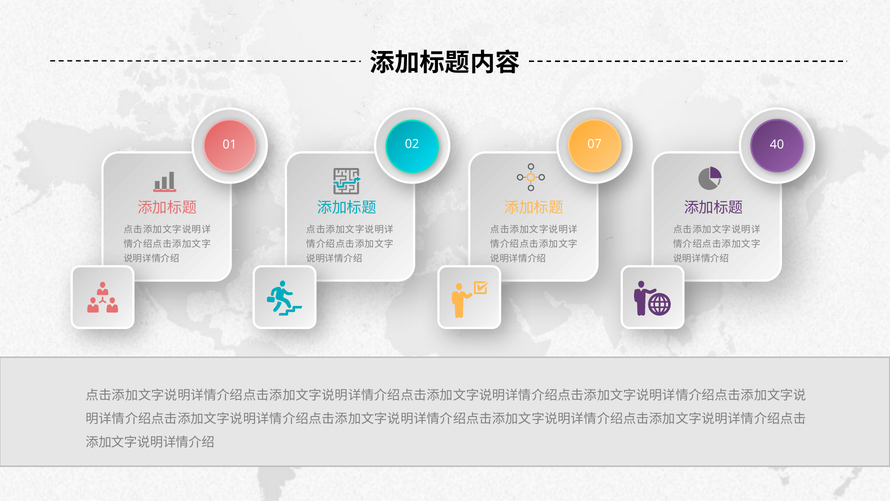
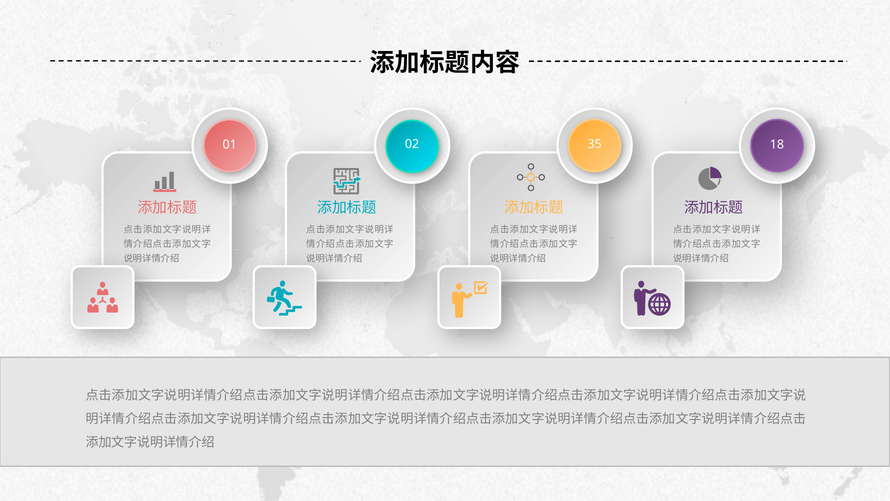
40: 40 -> 18 (777, 144)
07: 07 -> 35 (595, 144)
